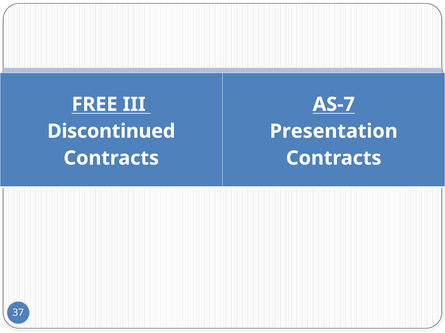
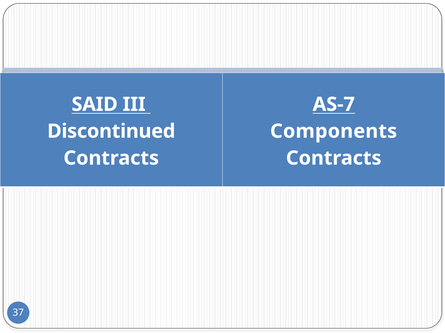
FREE: FREE -> SAID (95, 105)
Presentation: Presentation -> Components (334, 132)
